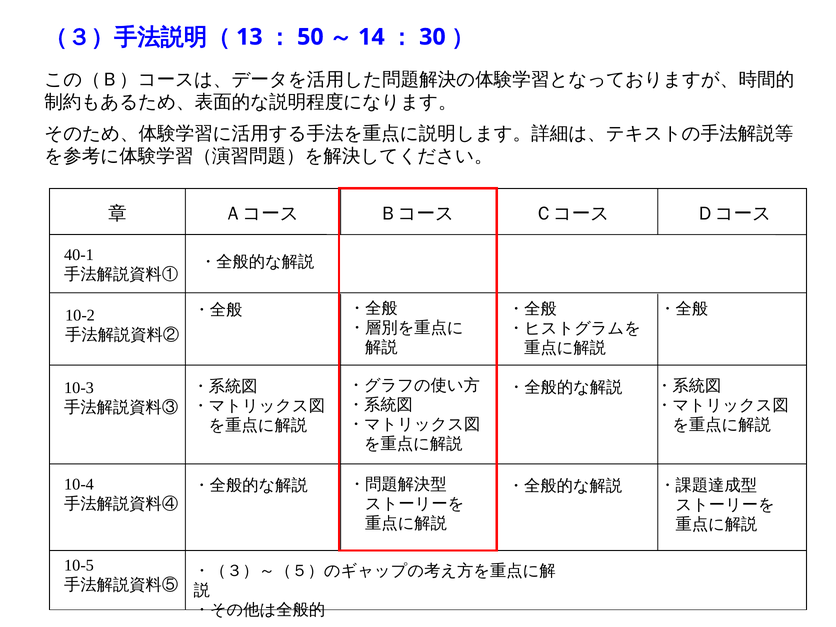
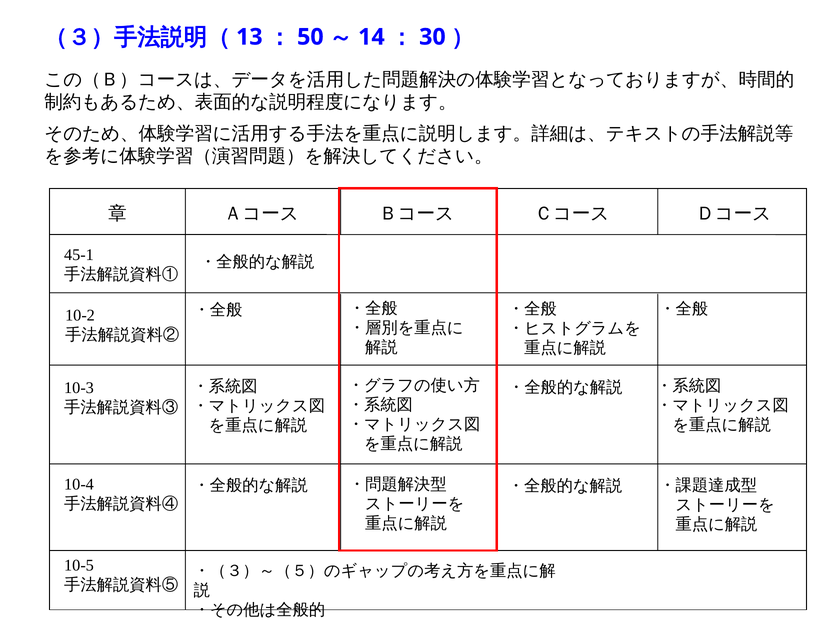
40-1: 40-1 -> 45-1 (79, 255)
